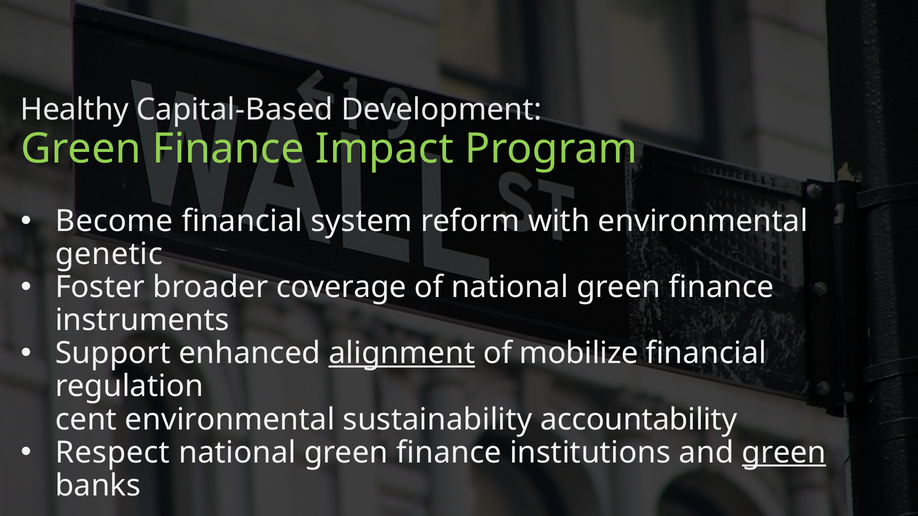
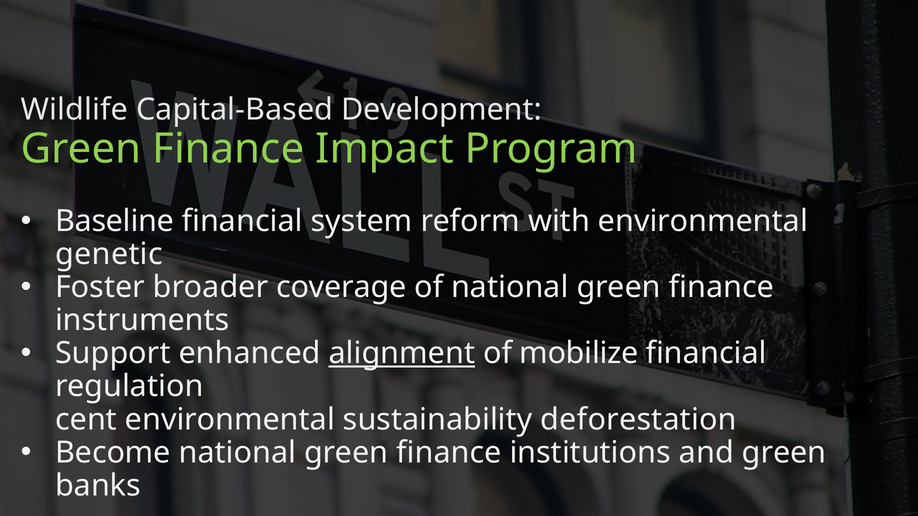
Healthy: Healthy -> Wildlife (74, 110)
Become: Become -> Baseline (115, 221)
accountability: accountability -> deforestation (639, 420)
Respect: Respect -> Become (113, 453)
green underline: present -> none (784, 453)
